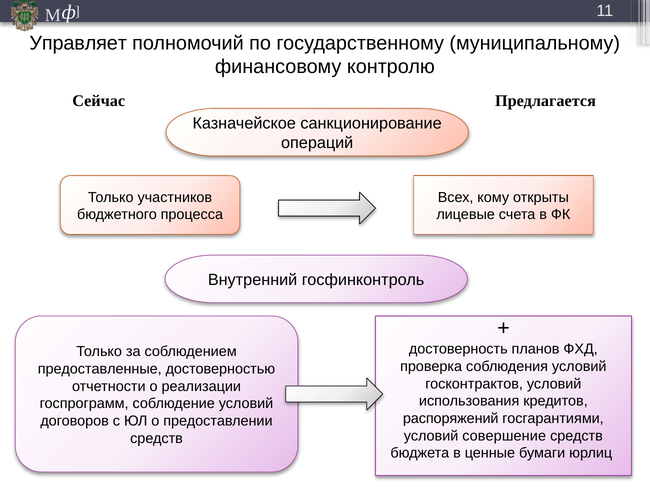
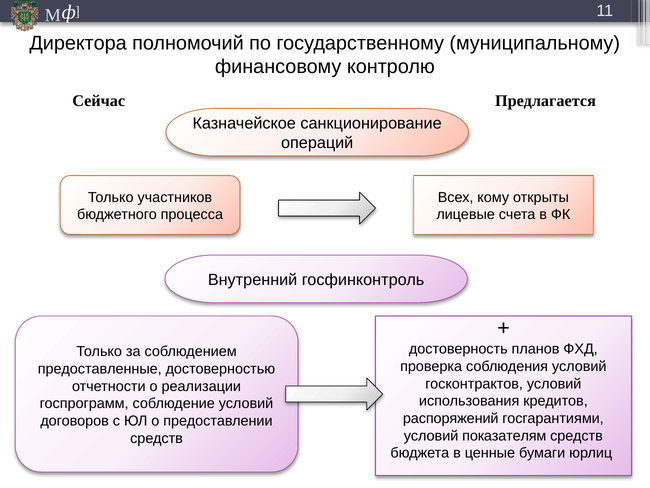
Управляет: Управляет -> Директора (78, 43)
совершение: совершение -> показателям (504, 435)
